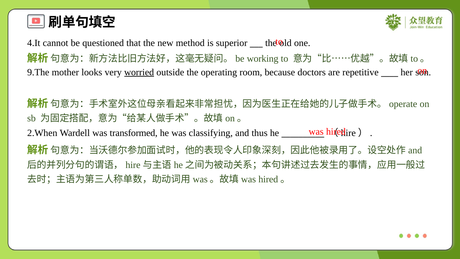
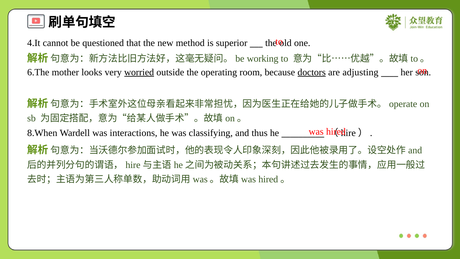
9.The: 9.The -> 6.The (38, 72)
doctors underline: none -> present (312, 72)
repetitive: repetitive -> adjusting (360, 72)
2.When: 2.When -> 8.When (42, 133)
transformed: transformed -> interactions (134, 133)
